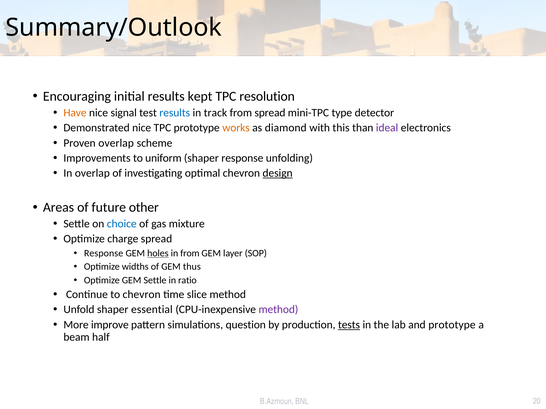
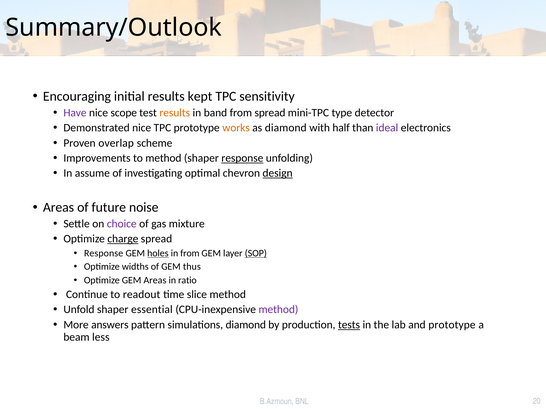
resolution: resolution -> sensitivity (267, 96)
Have colour: orange -> purple (75, 113)
signal: signal -> scope (124, 113)
results colour: blue -> orange (175, 113)
track: track -> band (215, 113)
this: this -> half (341, 128)
to uniform: uniform -> method (163, 158)
response underline: none -> present (242, 158)
In overlap: overlap -> assume (92, 173)
other: other -> noise (144, 208)
choice colour: blue -> purple (122, 224)
charge underline: none -> present (123, 239)
SOP underline: none -> present (256, 254)
GEM Settle: Settle -> Areas (155, 281)
to chevron: chevron -> readout (142, 295)
improve: improve -> answers (110, 325)
simulations question: question -> diamond (246, 325)
half: half -> less (101, 337)
